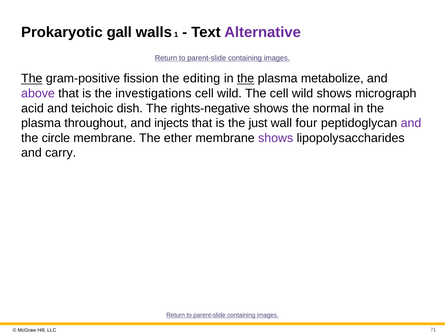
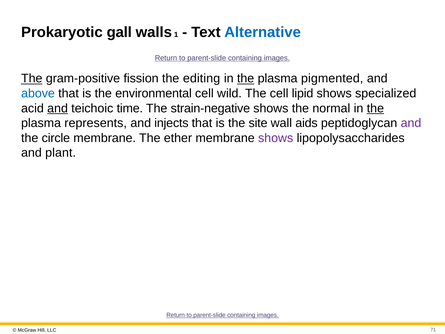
Alternative colour: purple -> blue (263, 32)
metabolize: metabolize -> pigmented (332, 79)
above colour: purple -> blue (38, 93)
investigations: investigations -> environmental (154, 93)
The cell wild: wild -> lipid (303, 93)
micrograph: micrograph -> specialized (386, 93)
and underline: none -> present (58, 108)
dish: dish -> time (130, 108)
rights-negative: rights-negative -> strain-negative (210, 108)
the underline: none -> present (375, 108)
throughout: throughout -> represents (96, 123)
just: just -> site (258, 123)
four: four -> aids (307, 123)
carry: carry -> plant (61, 153)
